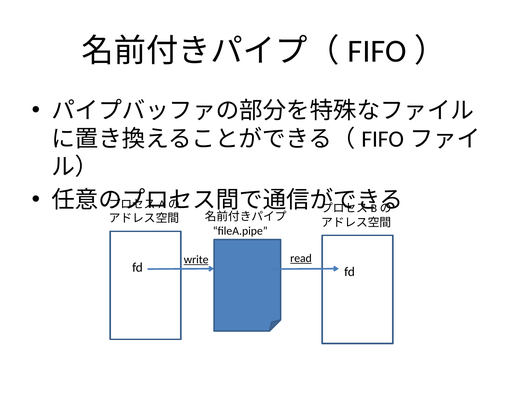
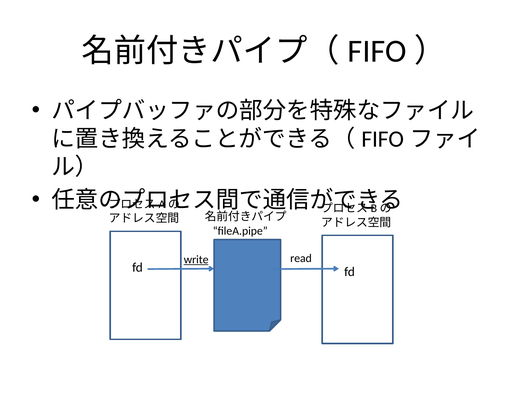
read underline: present -> none (301, 258)
